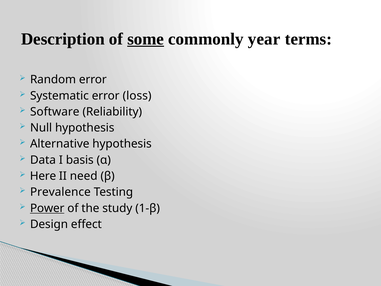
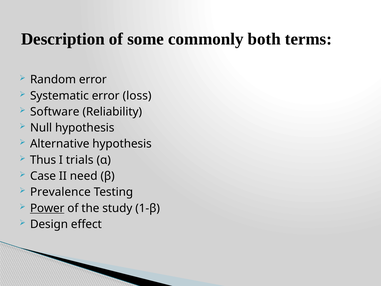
some underline: present -> none (146, 39)
year: year -> both (264, 39)
Data: Data -> Thus (43, 160)
basis: basis -> trials (80, 160)
Here: Here -> Case (43, 176)
